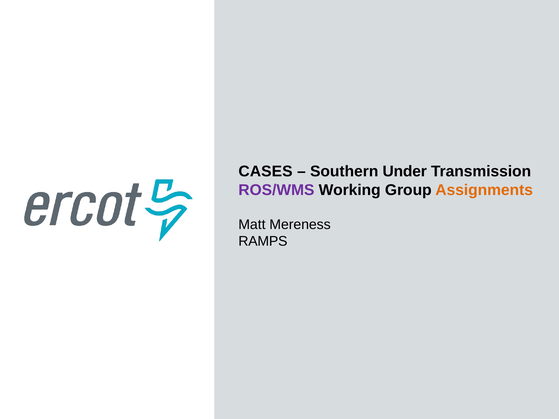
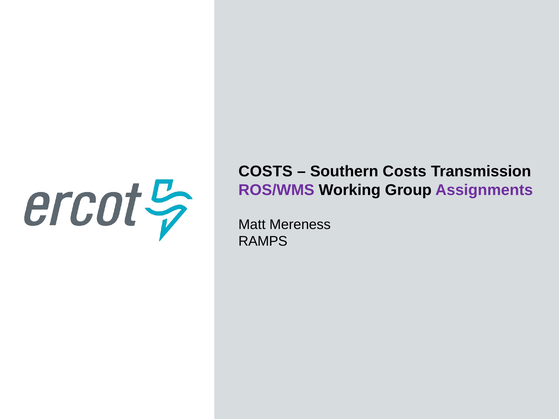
CASES: CASES -> COSTS (266, 172)
Southern Under: Under -> Costs (405, 172)
Assignments colour: orange -> purple (484, 190)
